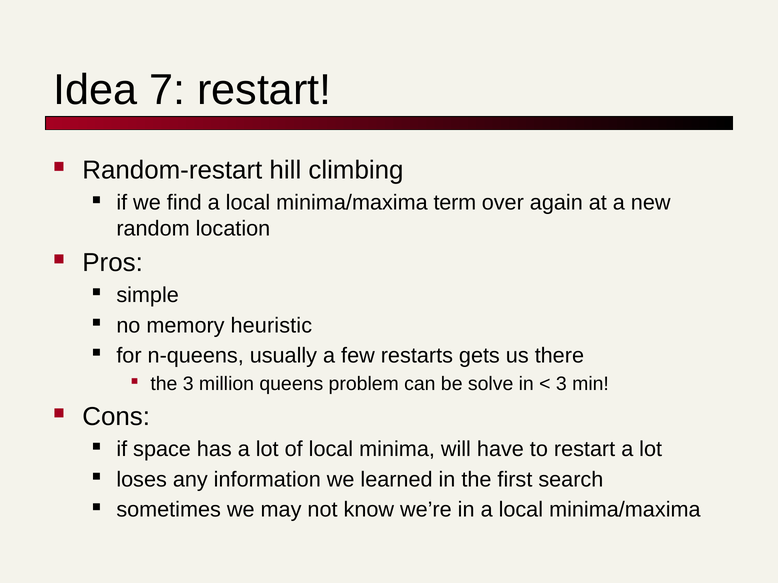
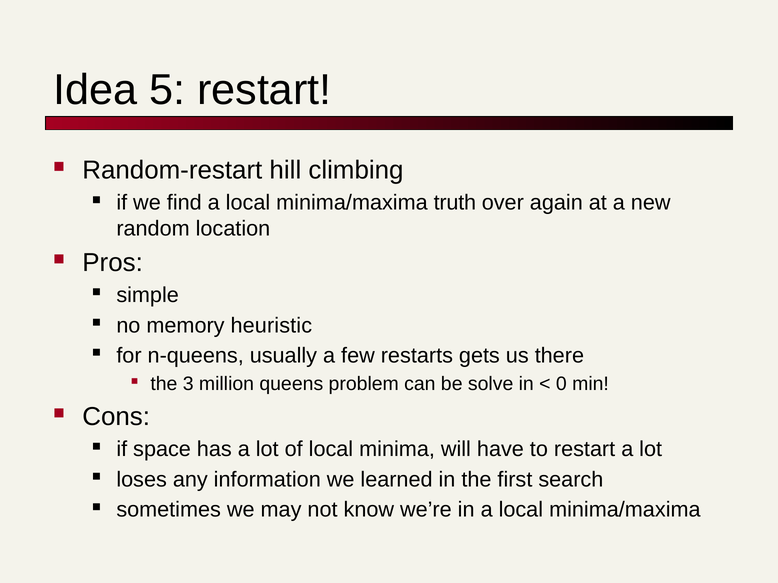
7: 7 -> 5 (167, 90)
term: term -> truth (455, 203)
3: 3 -> 0 (561, 384)
